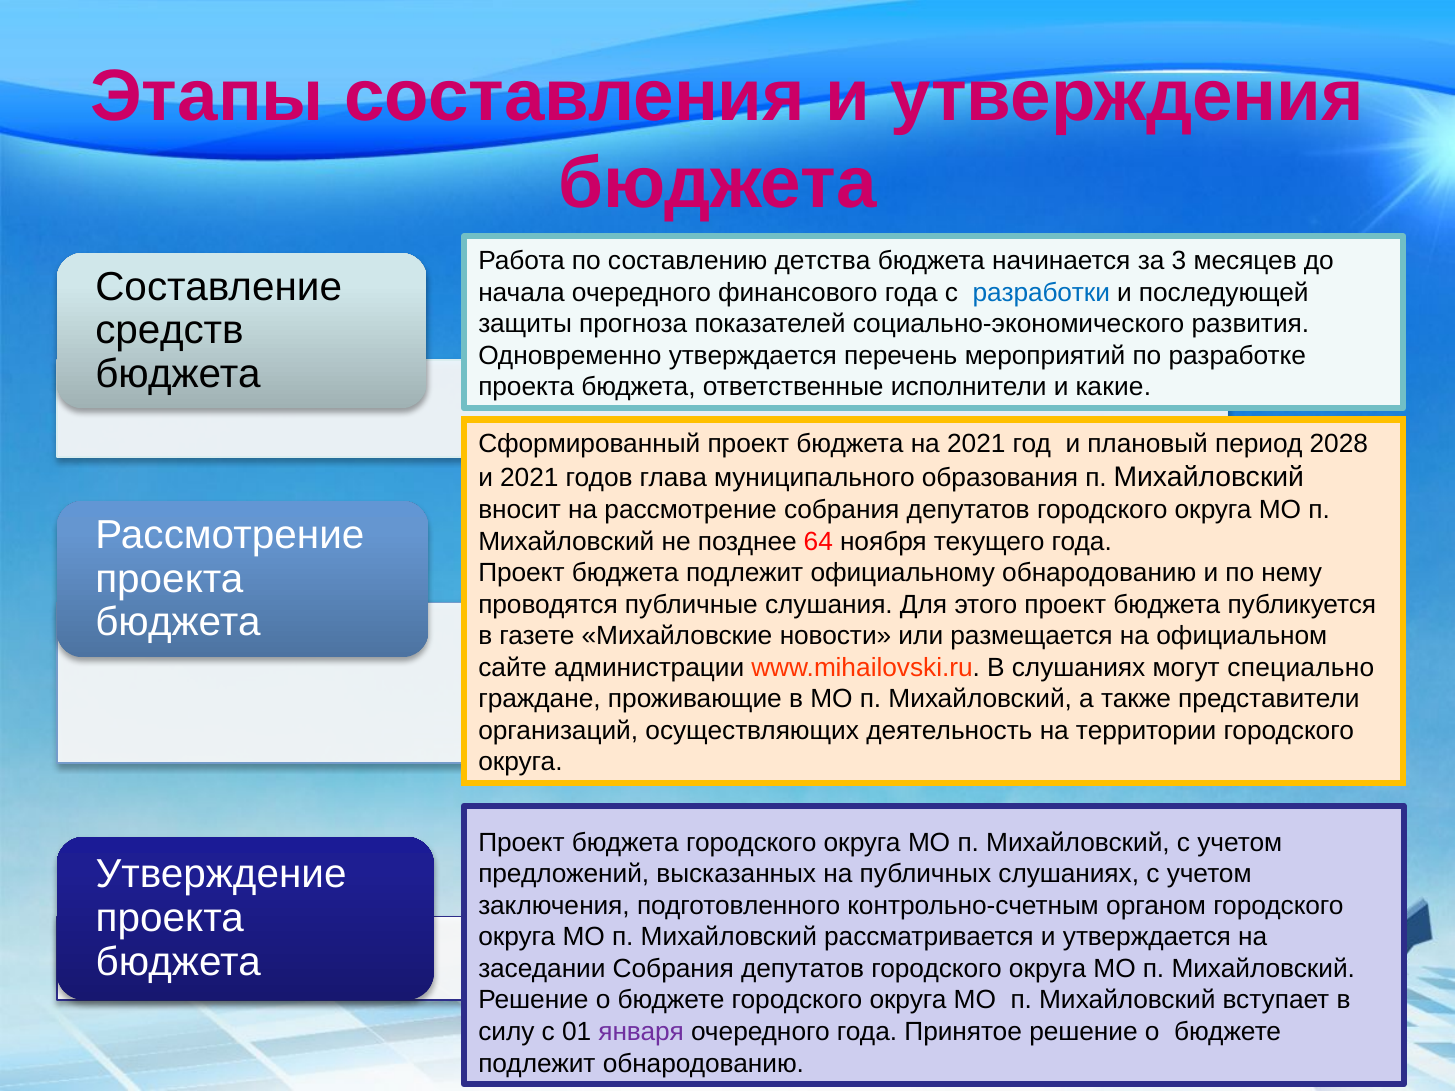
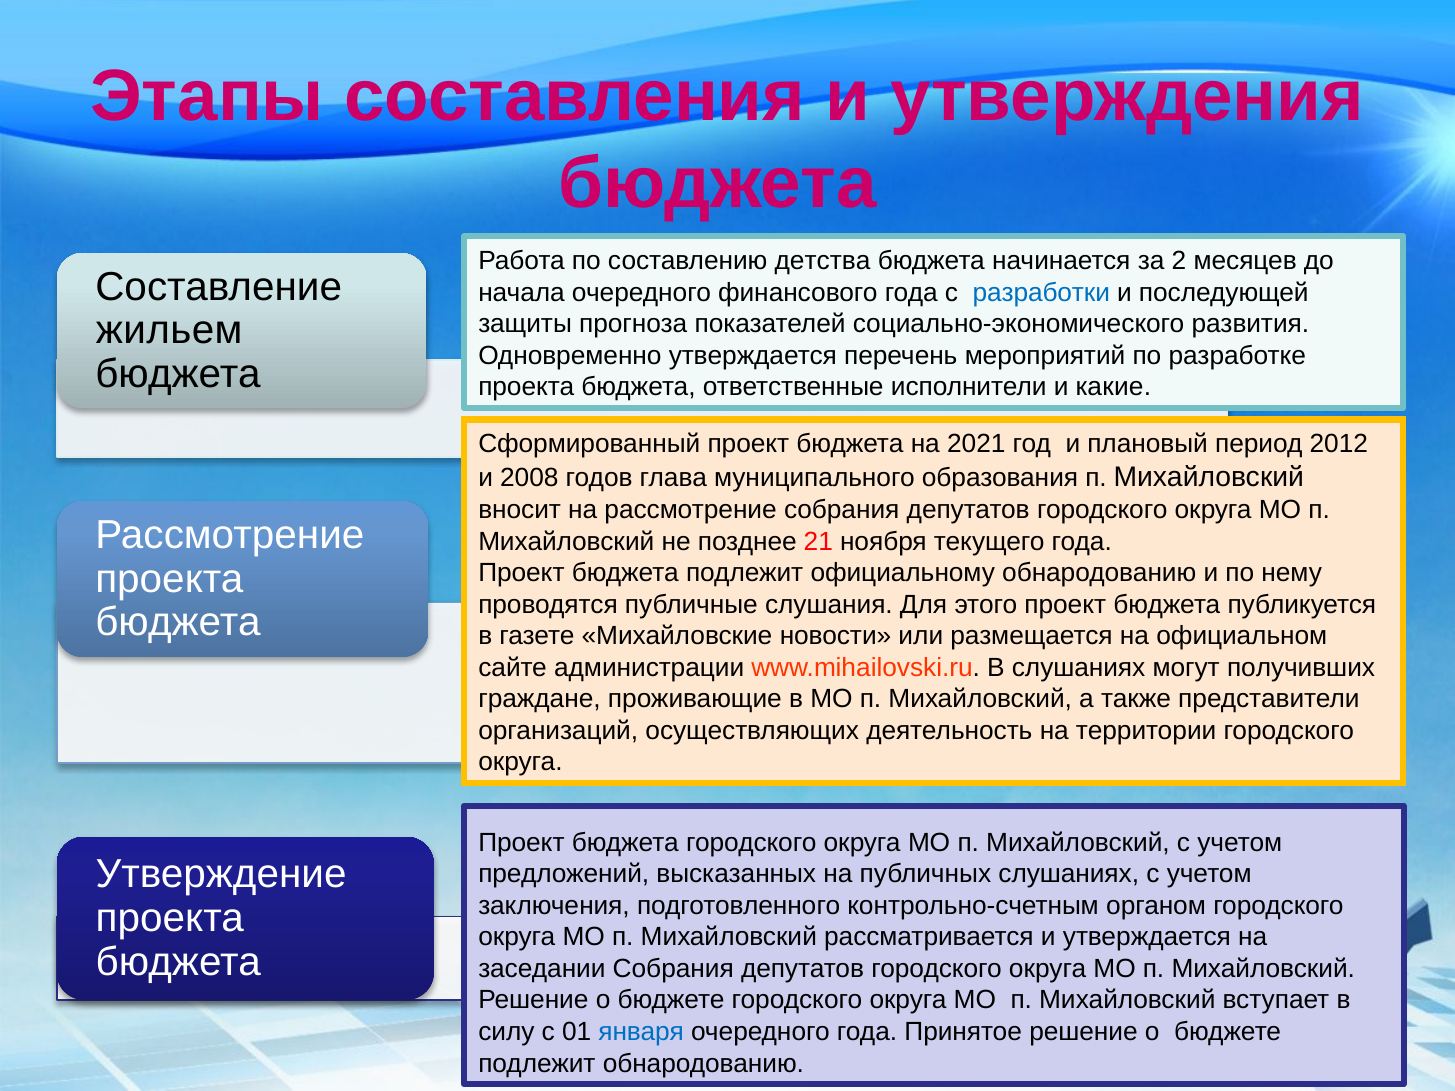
3: 3 -> 2 (1179, 261)
средств: средств -> жильем (169, 331)
2028: 2028 -> 2012 (1339, 444)
и 2021: 2021 -> 2008 (529, 478)
64: 64 -> 21 (818, 541)
специально: специально -> получивших (1301, 668)
января colour: purple -> blue (641, 1032)
